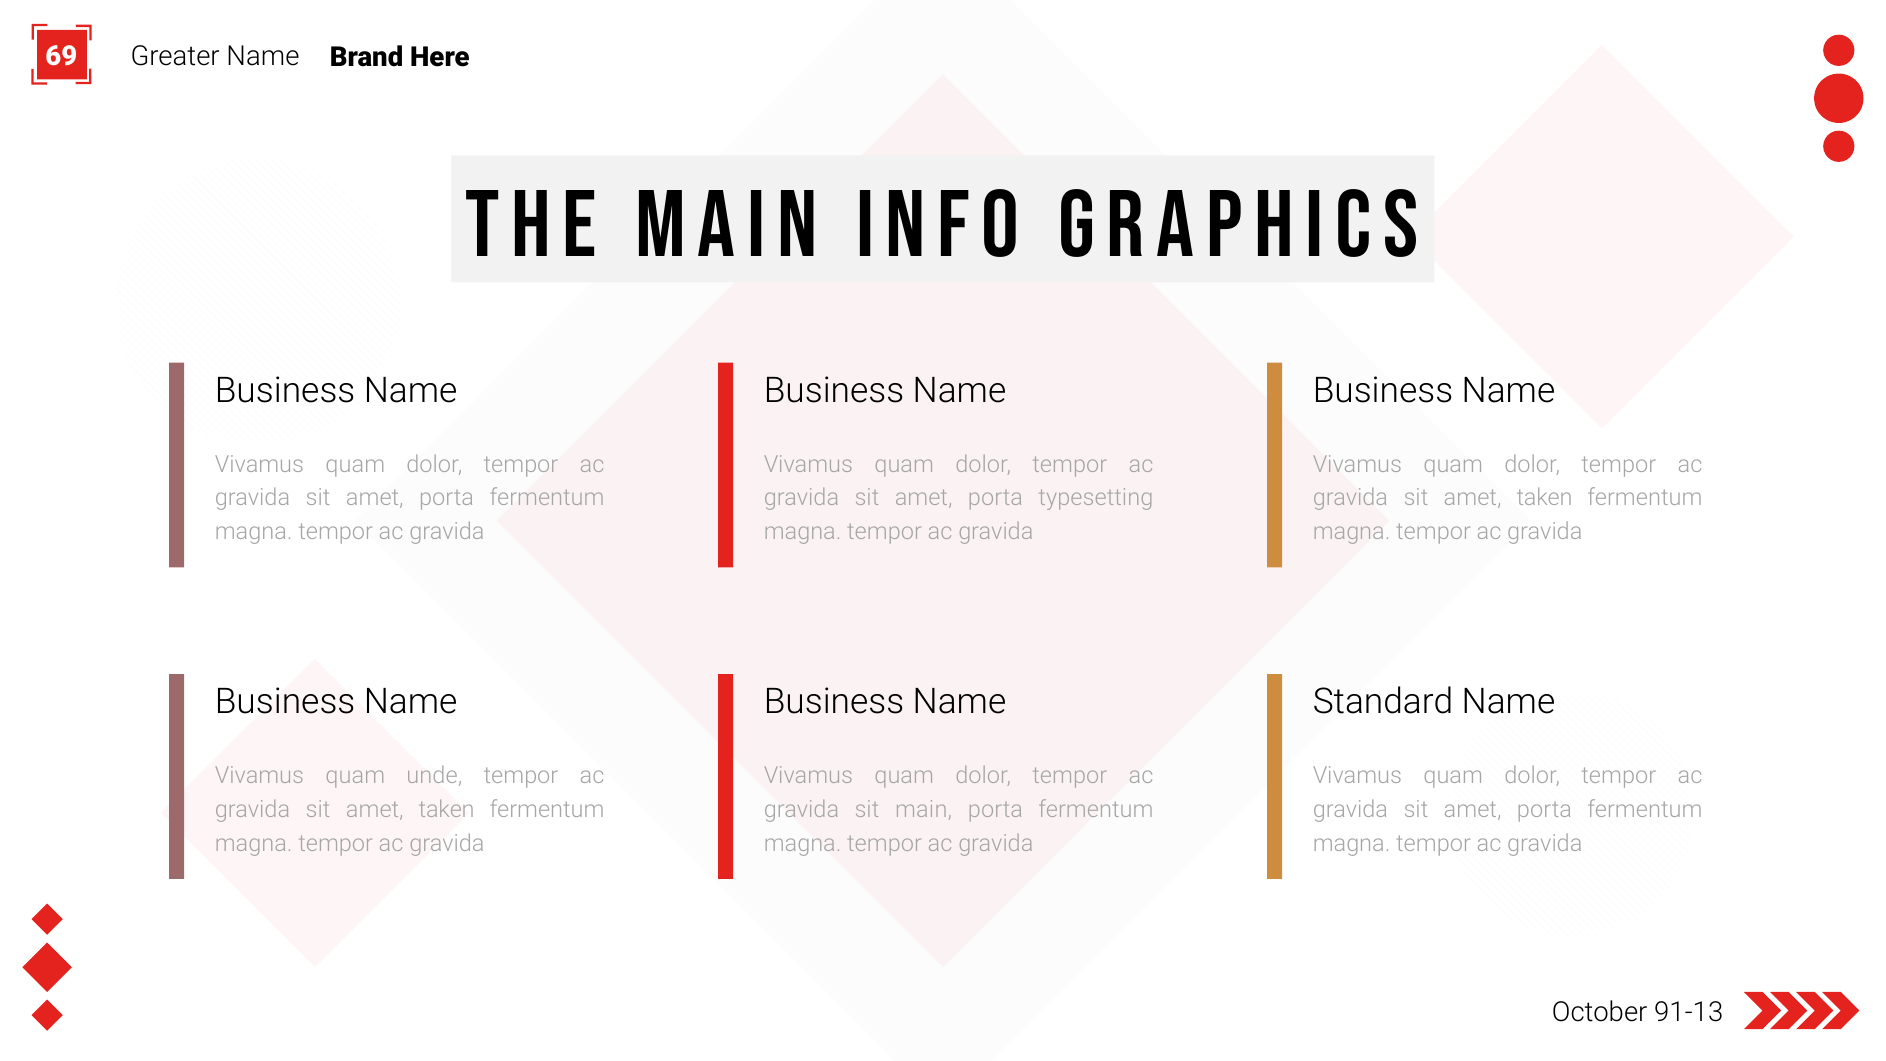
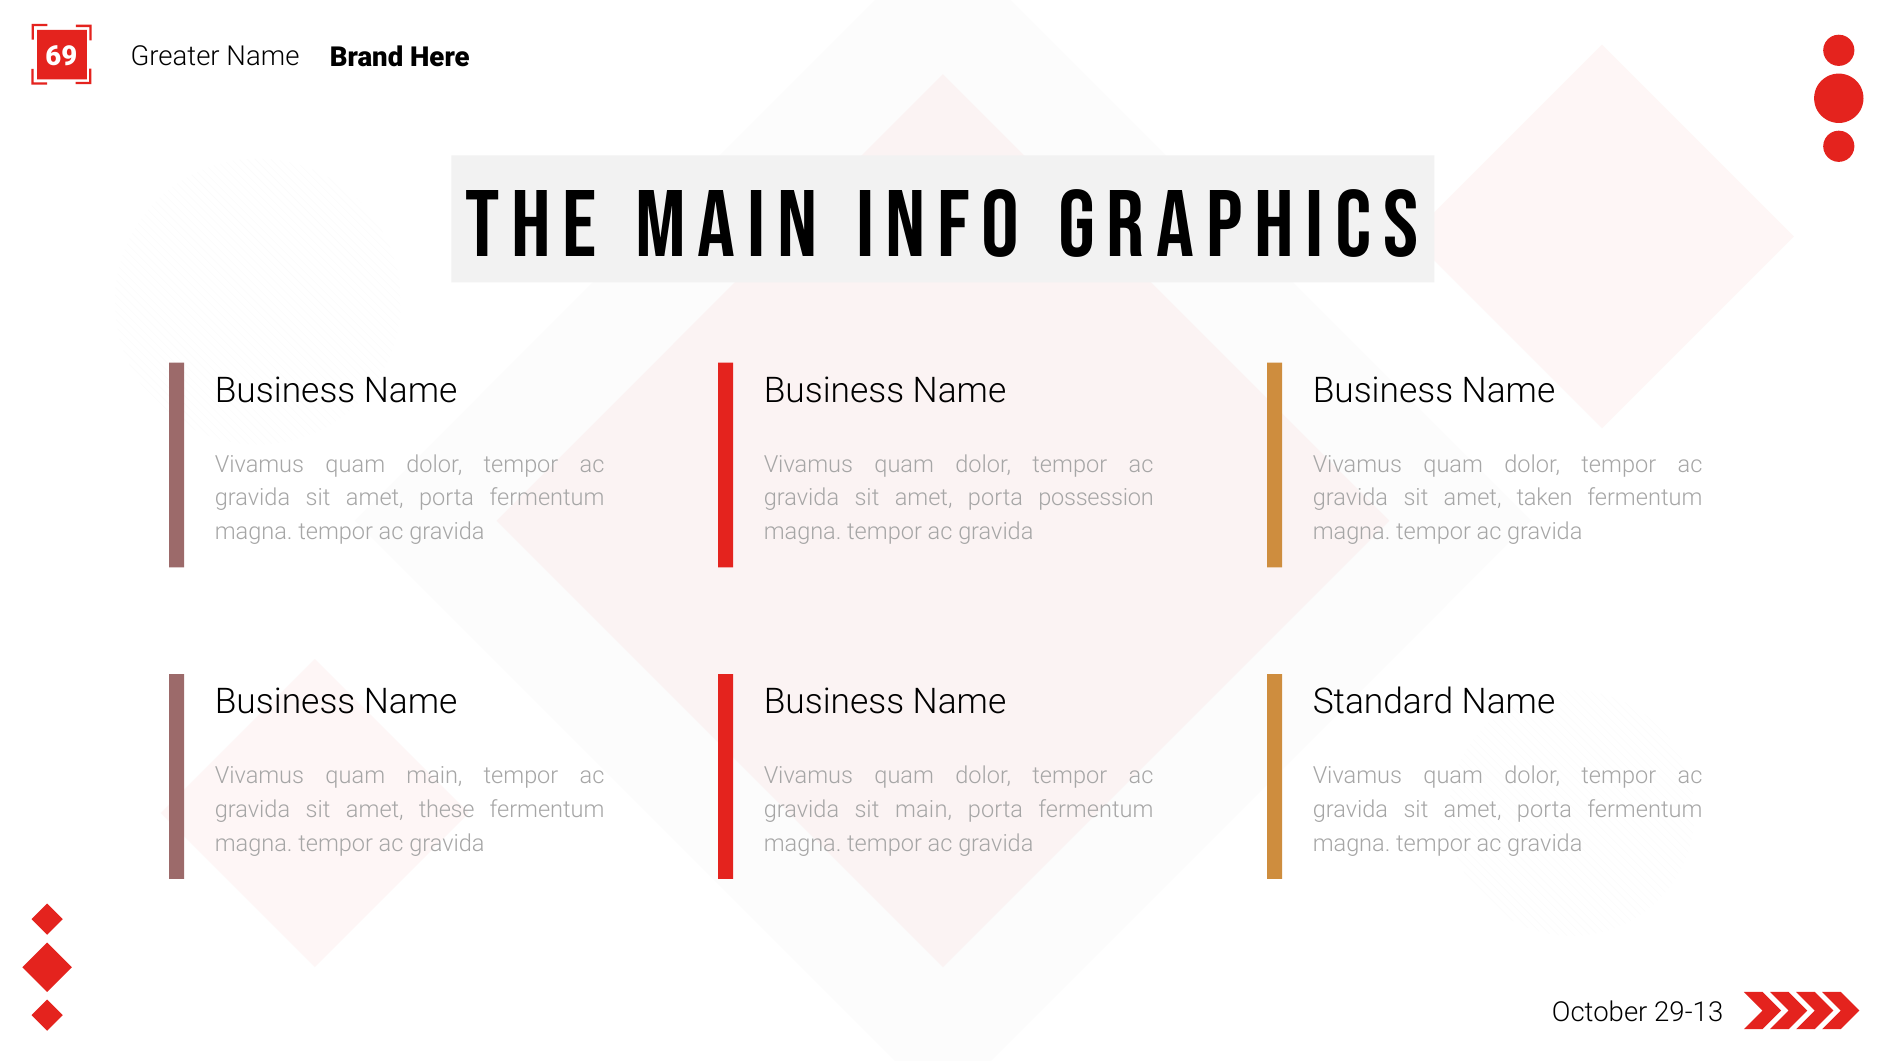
typesetting: typesetting -> possession (1096, 498)
quam unde: unde -> main (434, 776)
taken: taken -> these (447, 810)
91-13: 91-13 -> 29-13 (1689, 1013)
